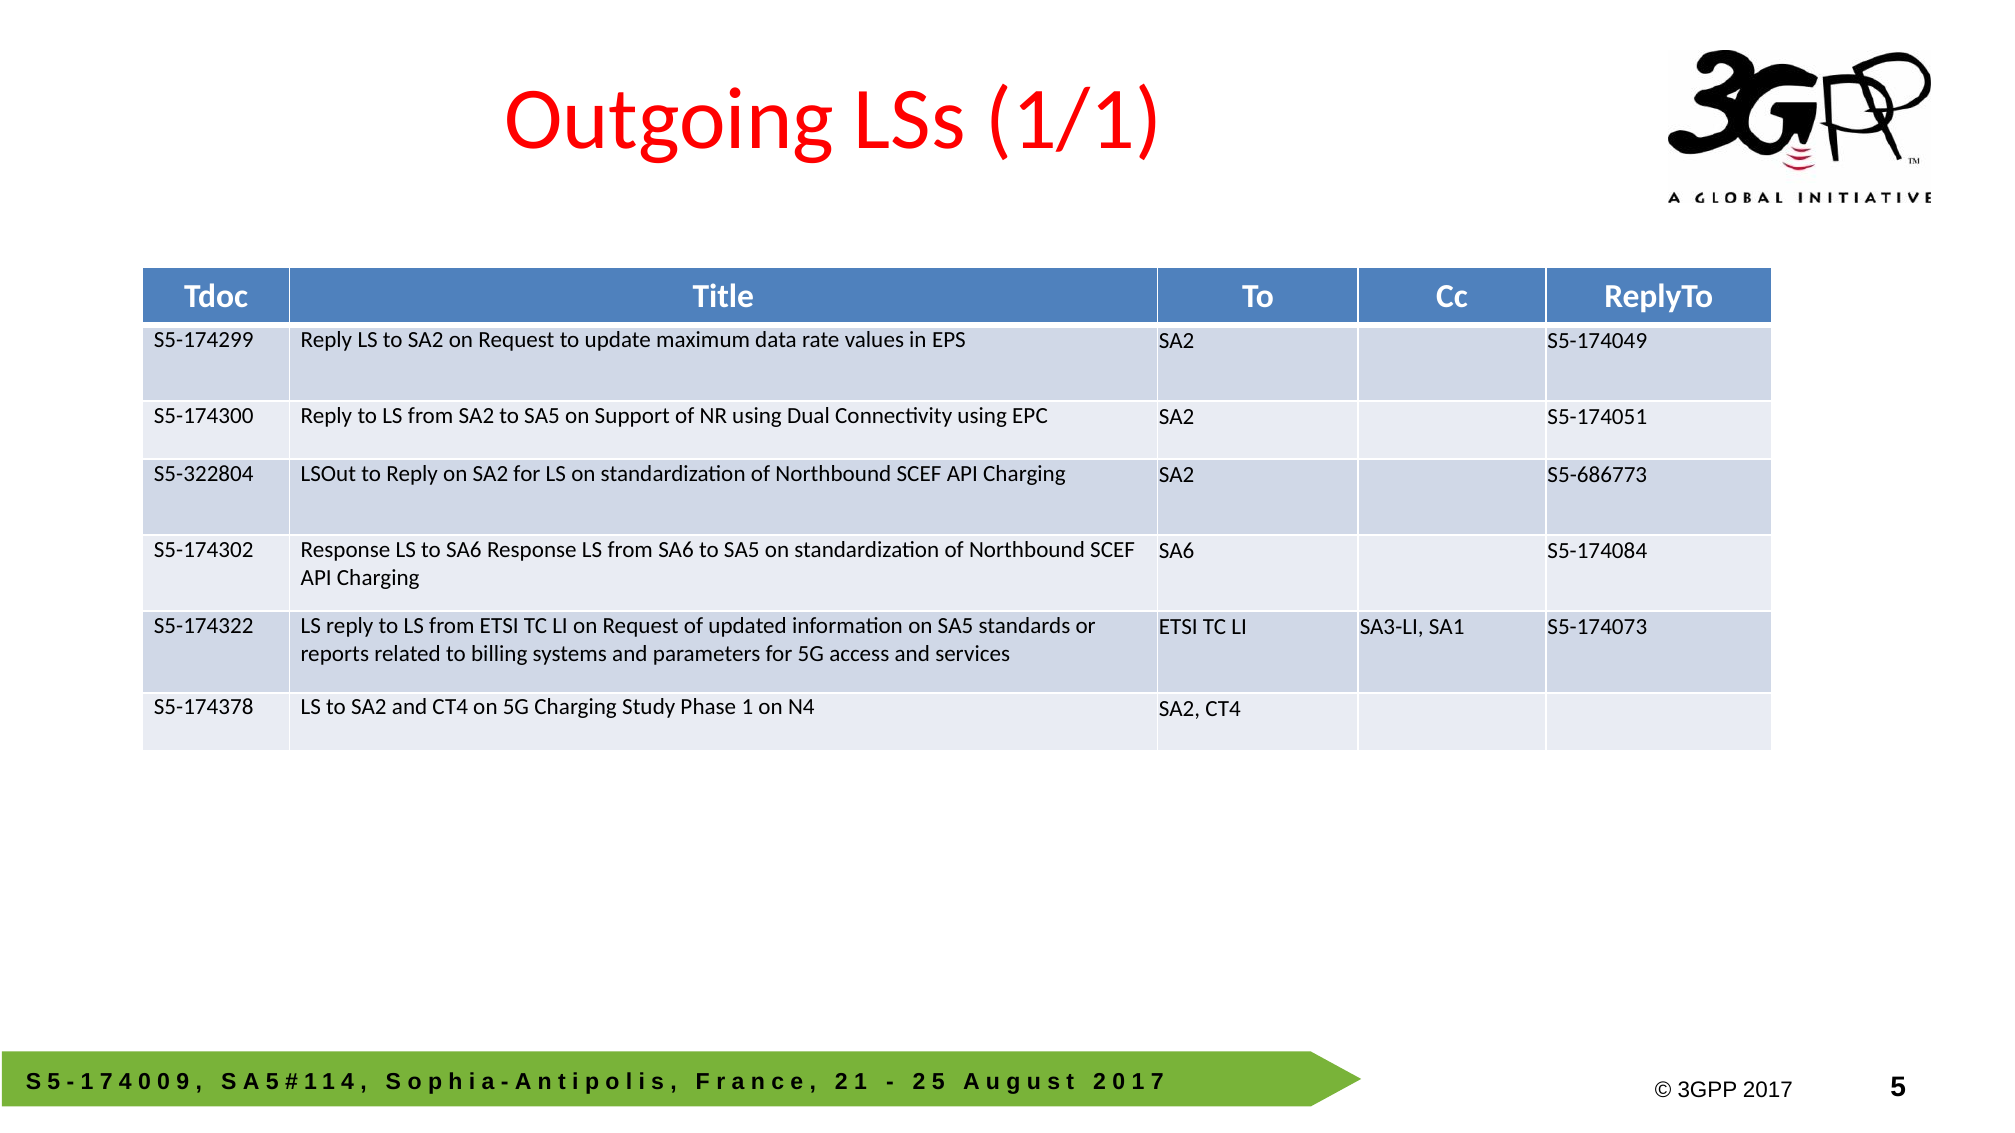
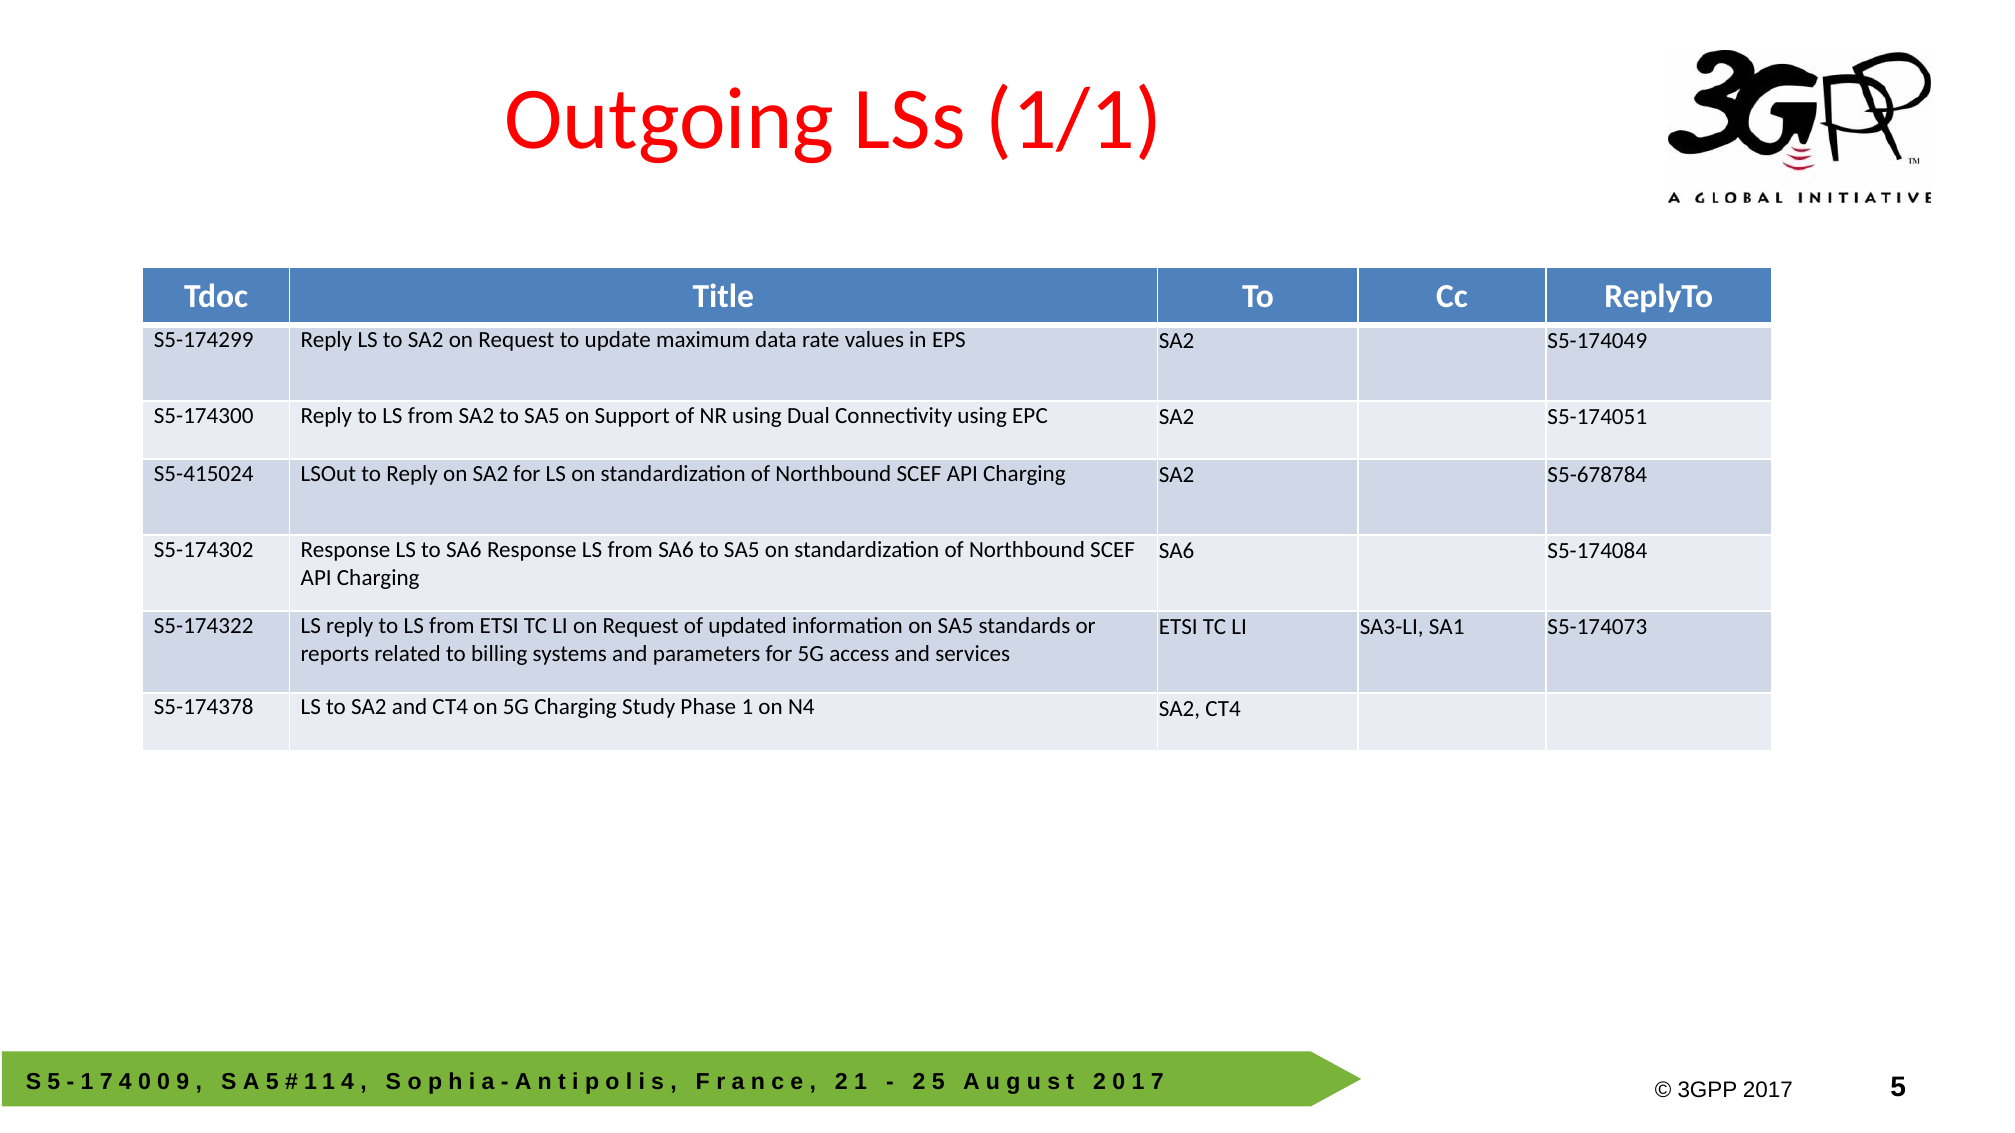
S5-322804: S5-322804 -> S5-415024 (204, 474)
S5-686773: S5-686773 -> S5-678784 (1597, 475)
